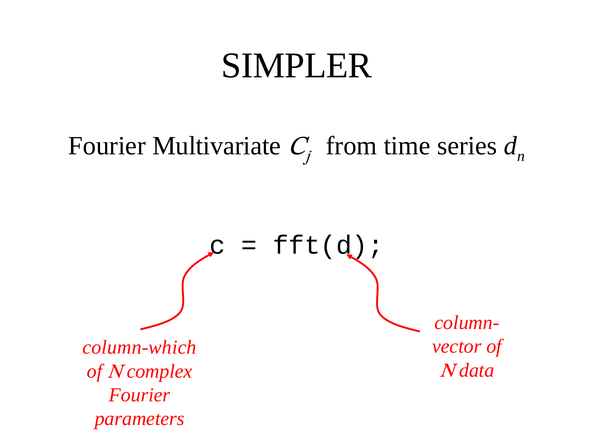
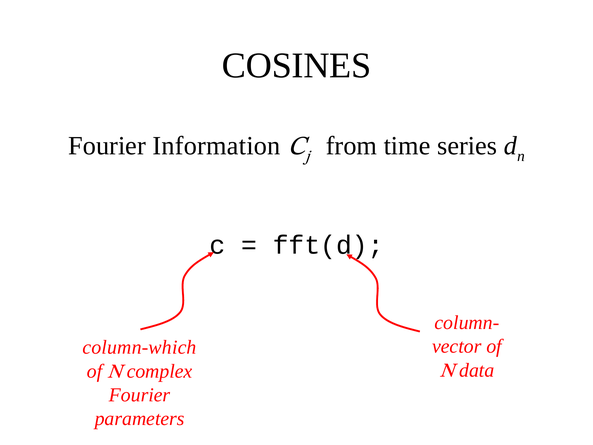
SIMPLER: SIMPLER -> COSINES (297, 65)
Multivariate: Multivariate -> Information (216, 146)
